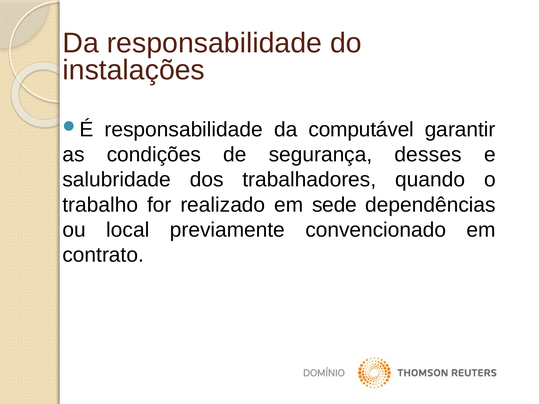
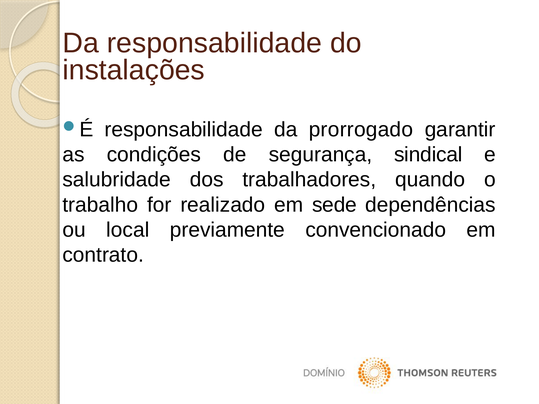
computável: computável -> prorrogado (361, 130)
desses: desses -> sindical (428, 155)
